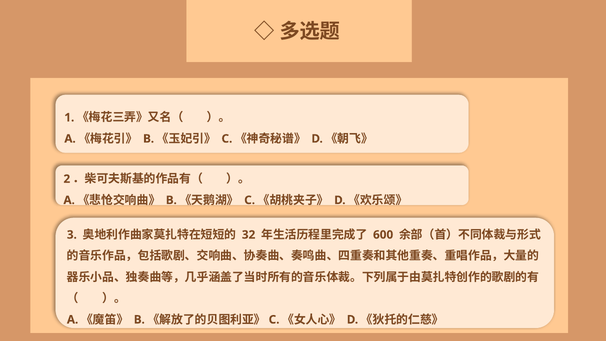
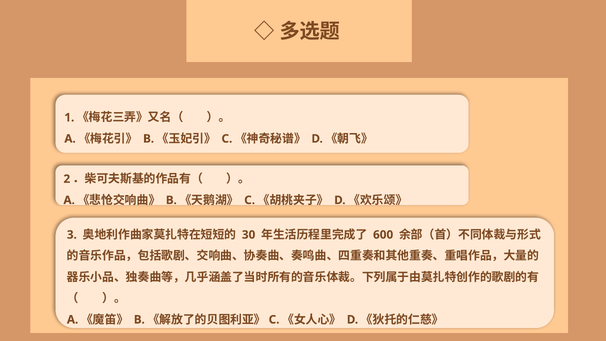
32: 32 -> 30 (249, 235)
